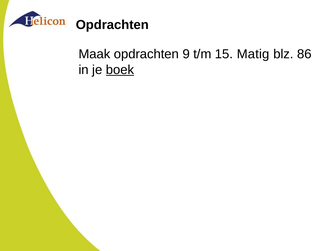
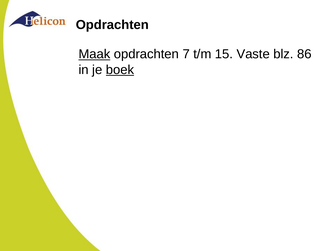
Maak underline: none -> present (94, 54)
9: 9 -> 7 (186, 54)
Matig: Matig -> Vaste (253, 54)
